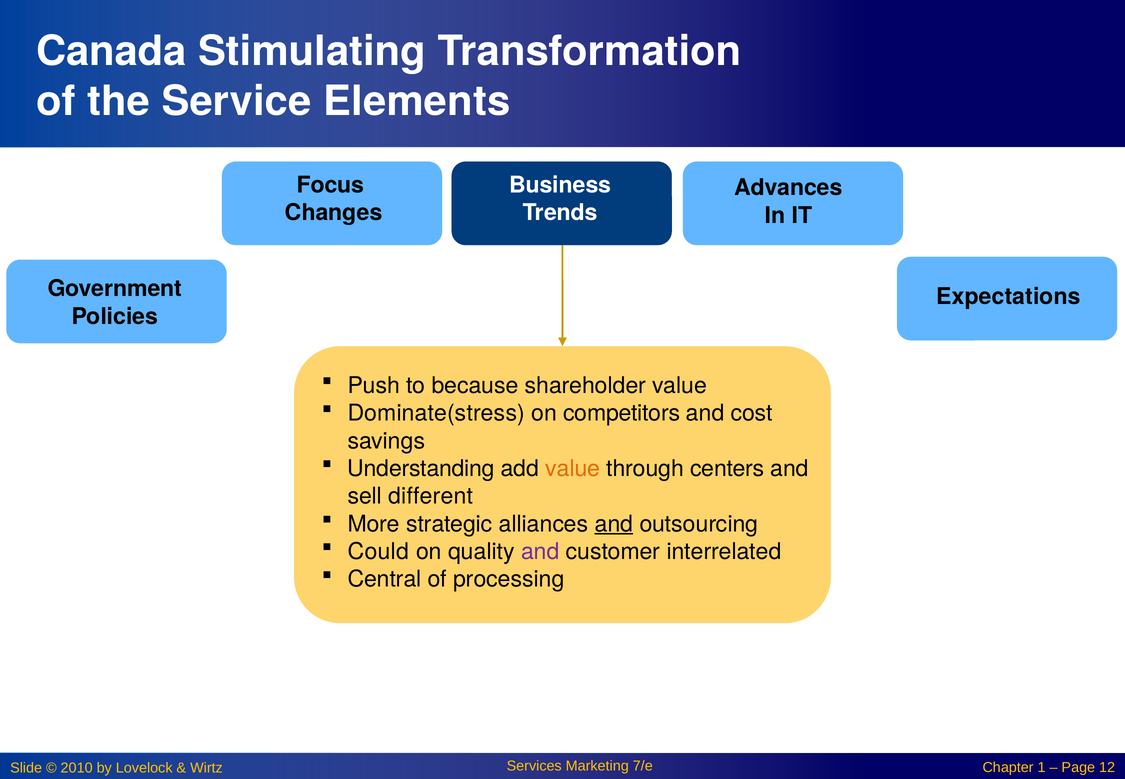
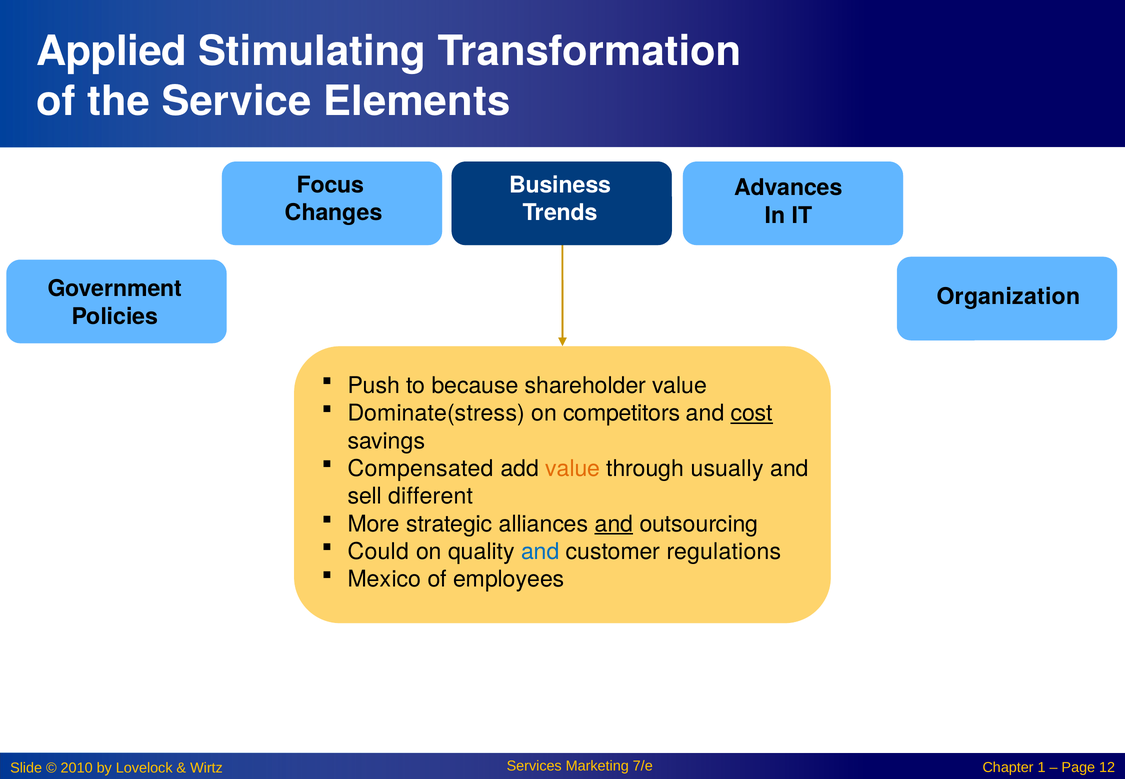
Canada: Canada -> Applied (112, 51)
Expectations: Expectations -> Organization (1008, 297)
cost underline: none -> present (752, 413)
Understanding: Understanding -> Compensated (421, 469)
centers: centers -> usually (727, 469)
and colour: purple -> blue (540, 552)
interrelated: interrelated -> regulations (724, 552)
Central: Central -> Mexico (384, 579)
processing: processing -> employees (509, 579)
